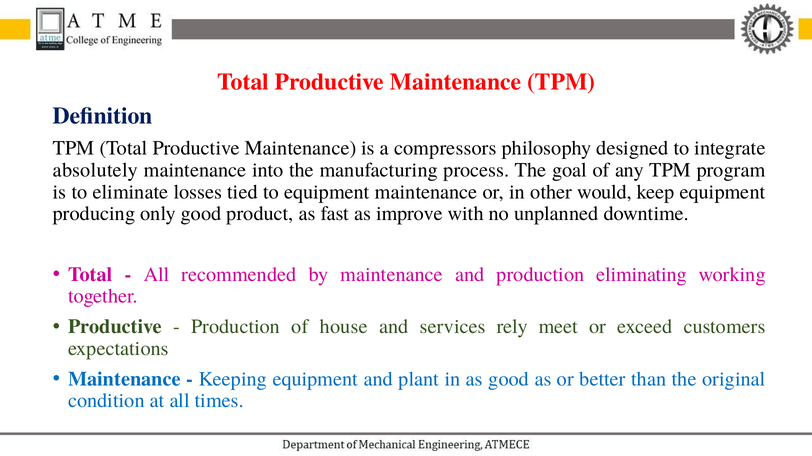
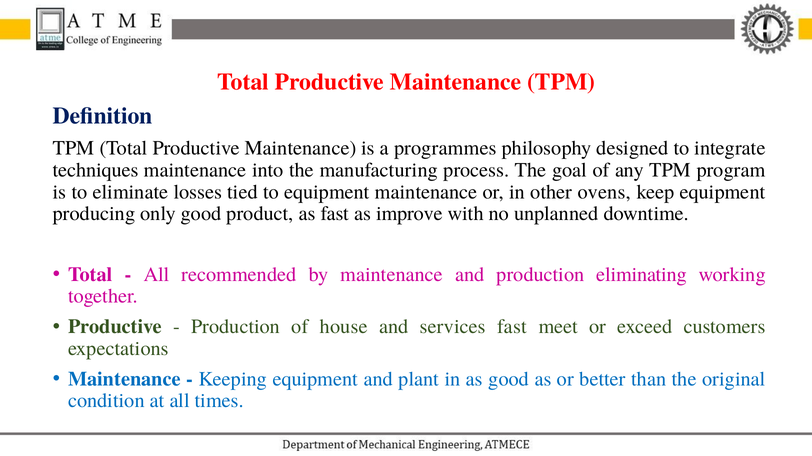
compressors: compressors -> programmes (445, 148)
absolutely: absolutely -> techniques (96, 170)
would: would -> ovens (604, 192)
services rely: rely -> fast (512, 327)
